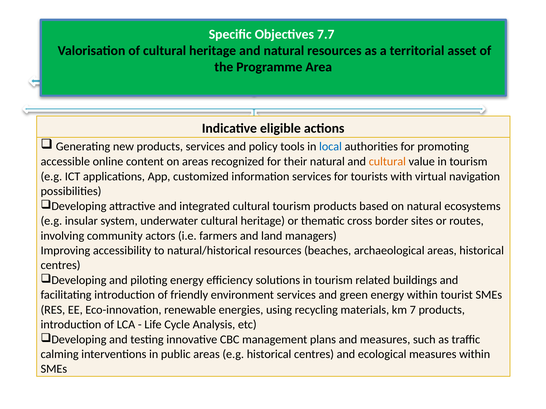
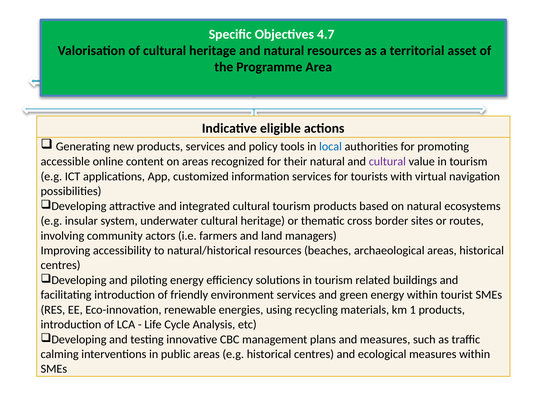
7.7: 7.7 -> 4.7 (326, 34)
cultural colour: orange -> purple (387, 162)
7: 7 -> 1 (413, 310)
